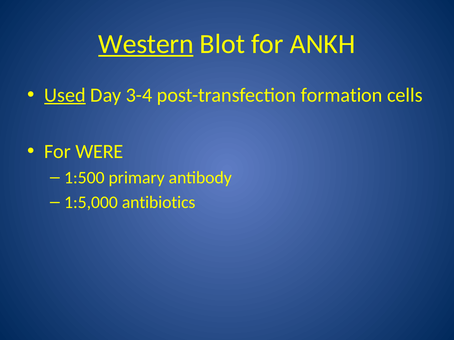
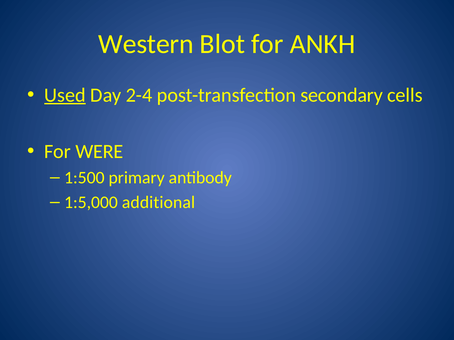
Western underline: present -> none (146, 44)
3-4: 3-4 -> 2-4 (139, 95)
formation: formation -> secondary (342, 95)
antibiotics: antibiotics -> additional (158, 203)
